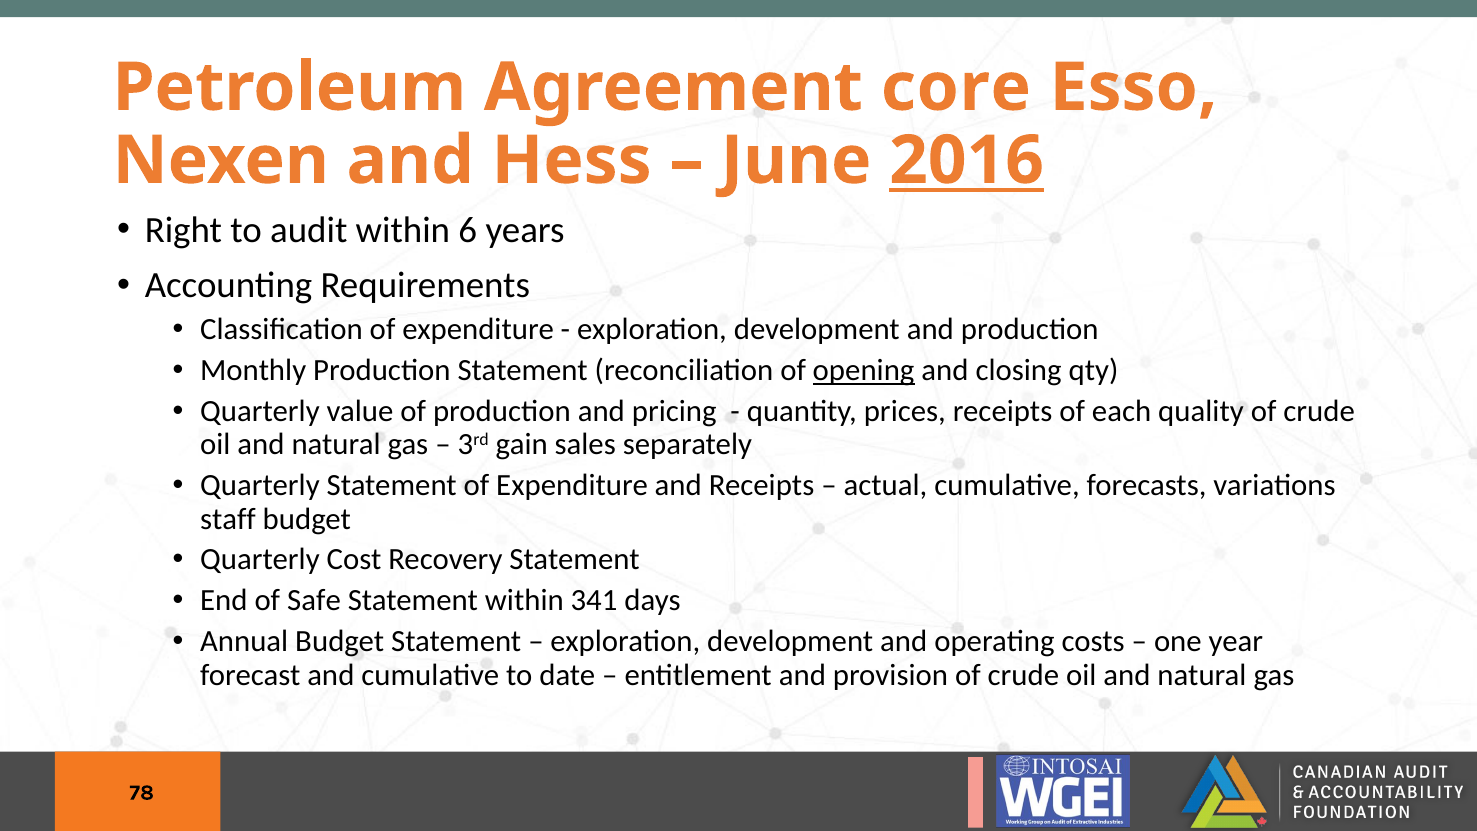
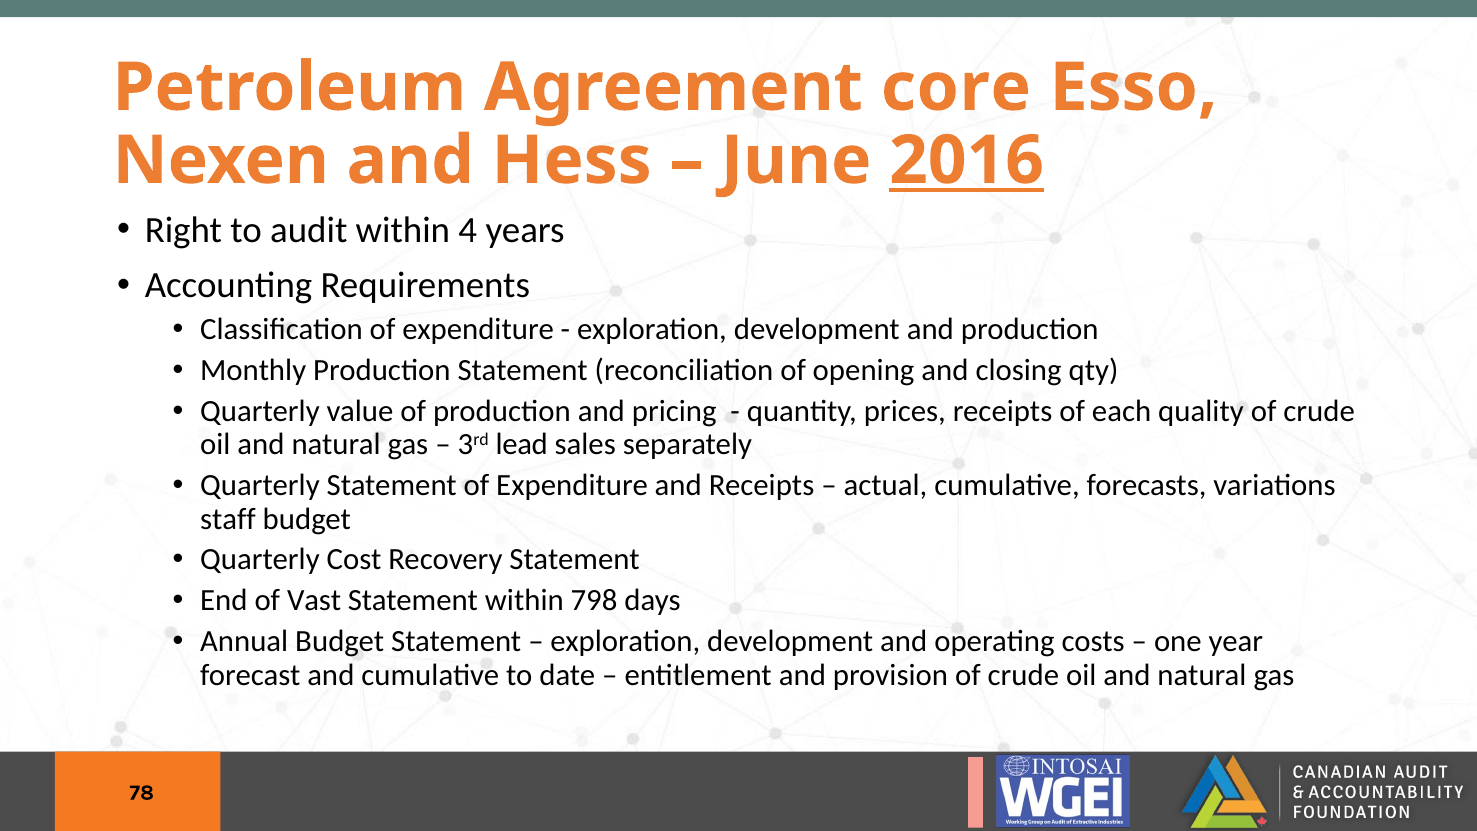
6: 6 -> 4 (468, 230)
opening underline: present -> none (864, 370)
gain: gain -> lead (522, 445)
Safe: Safe -> Vast (314, 601)
341: 341 -> 798 (594, 601)
